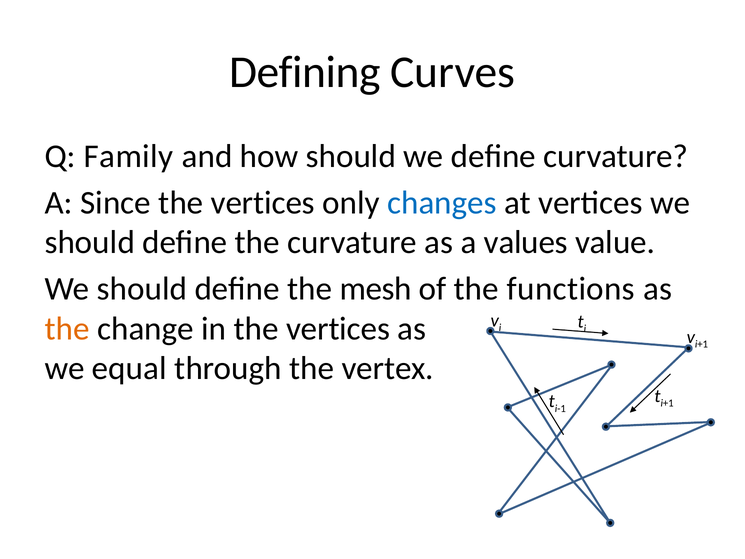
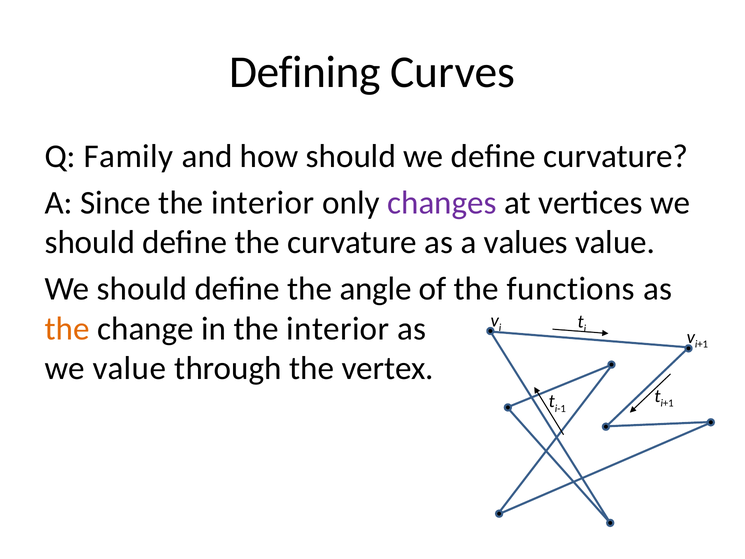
Since the vertices: vertices -> interior (263, 203)
changes colour: blue -> purple (442, 203)
mesh: mesh -> angle (376, 289)
in the vertices: vertices -> interior (338, 329)
we equal: equal -> value (129, 368)
